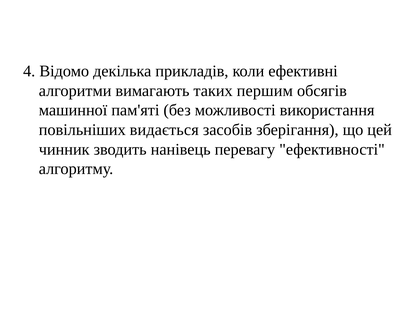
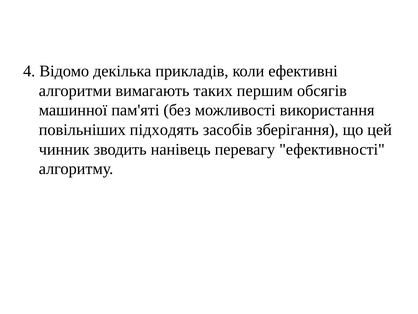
видається: видається -> підходять (164, 130)
